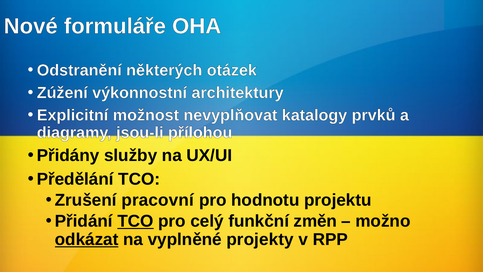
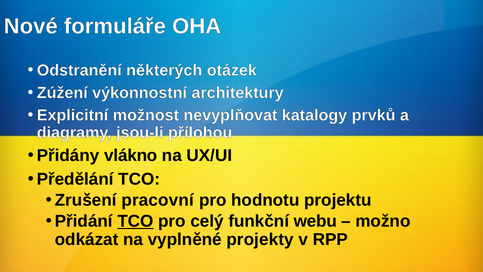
služby: služby -> vlákno (131, 155)
změn: změn -> webu (315, 221)
odkázat underline: present -> none (87, 239)
